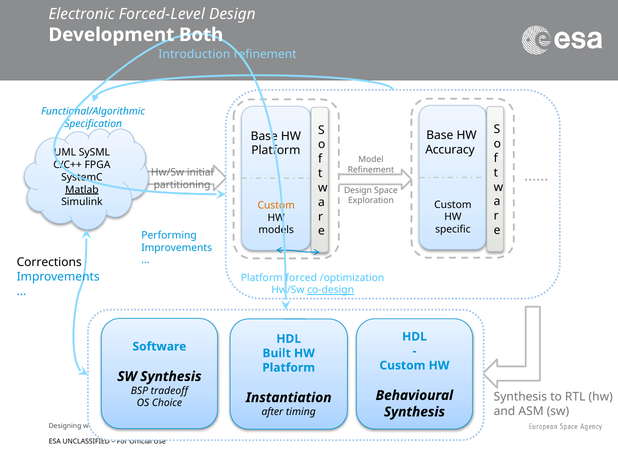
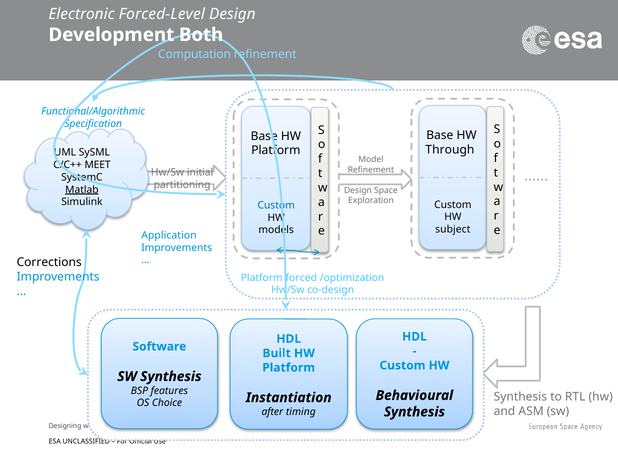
Introduction: Introduction -> Computation (194, 54)
Accuracy: Accuracy -> Through (450, 150)
FPGA: FPGA -> MEET (98, 165)
Custom colour: orange -> blue (276, 206)
specific: specific -> subject (453, 230)
Performing: Performing -> Application (169, 236)
co-design underline: present -> none (331, 290)
tradeoff: tradeoff -> features (169, 391)
